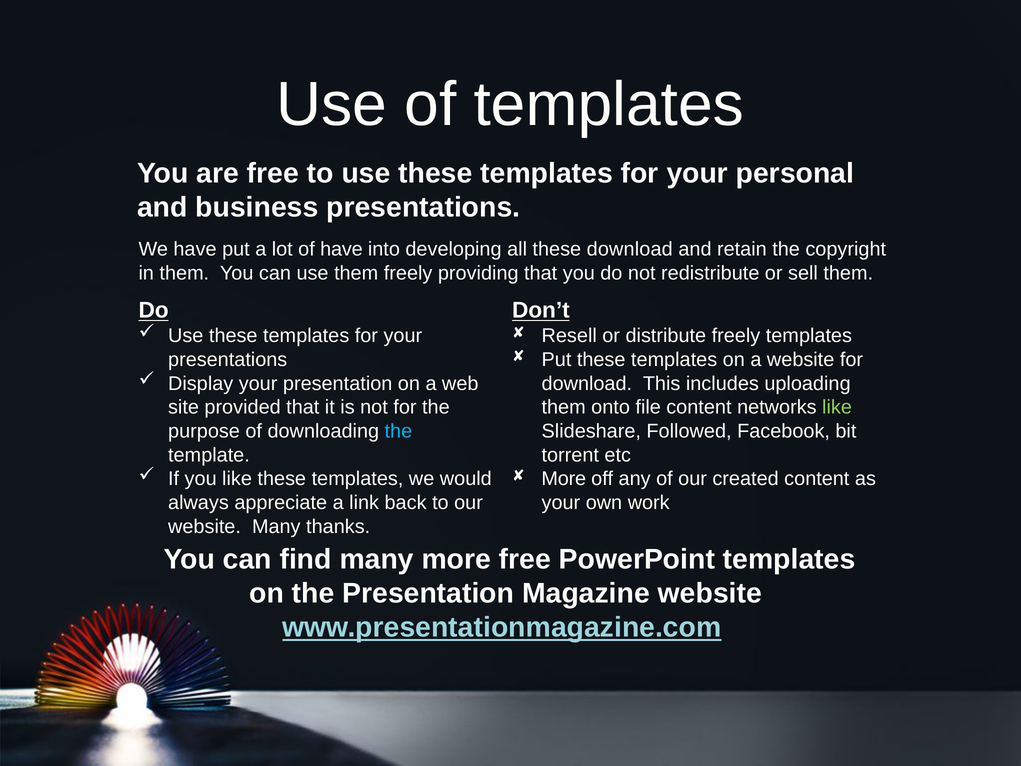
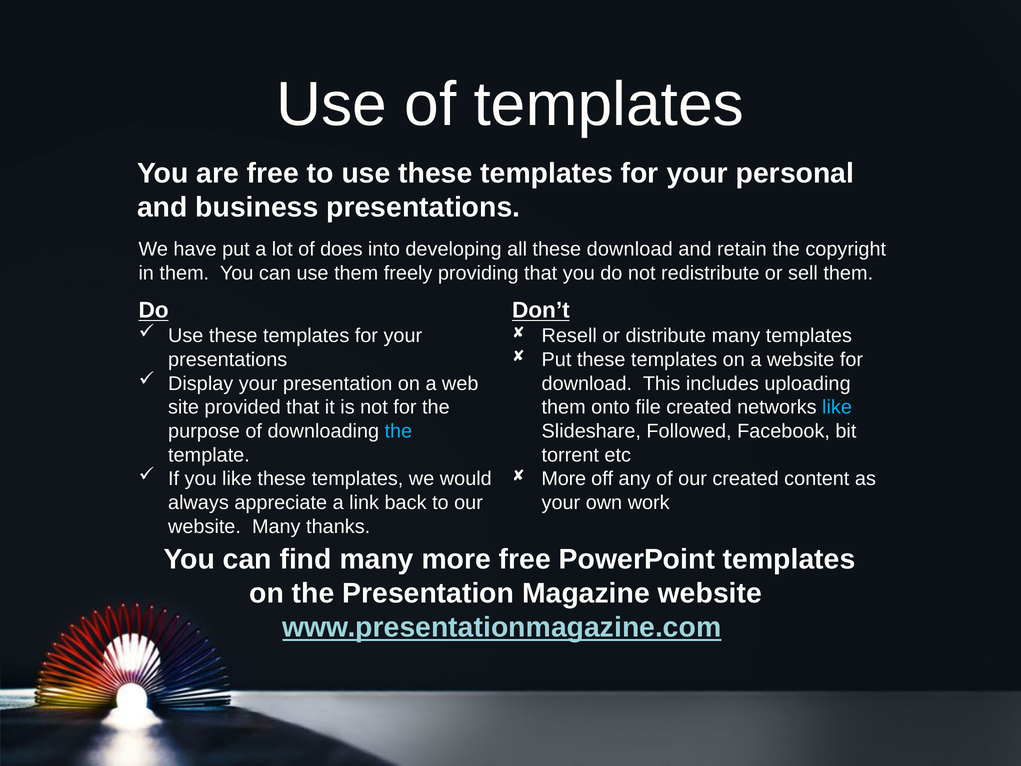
of have: have -> does (341, 249)
distribute freely: freely -> many (736, 336)
file content: content -> created (699, 407)
like colour: light green -> light blue (837, 407)
